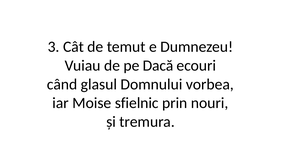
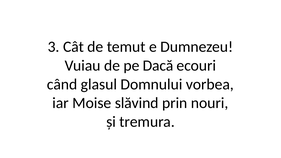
sfielnic: sfielnic -> slăvind (137, 103)
